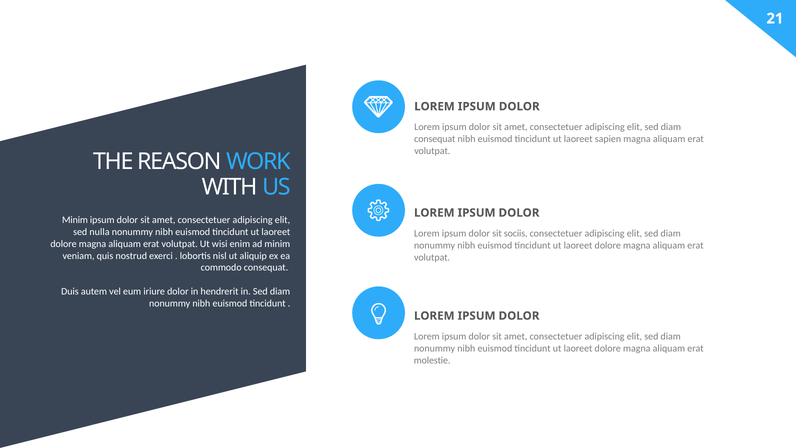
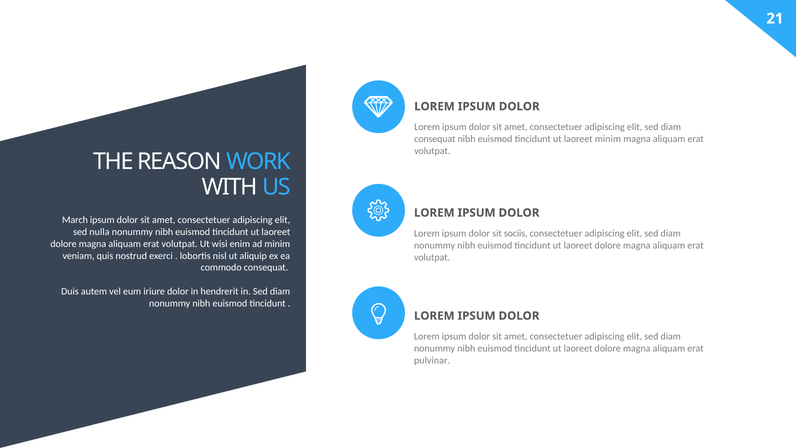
laoreet sapien: sapien -> minim (608, 139)
Minim: Minim -> March (75, 220)
molestie: molestie -> pulvinar (432, 360)
